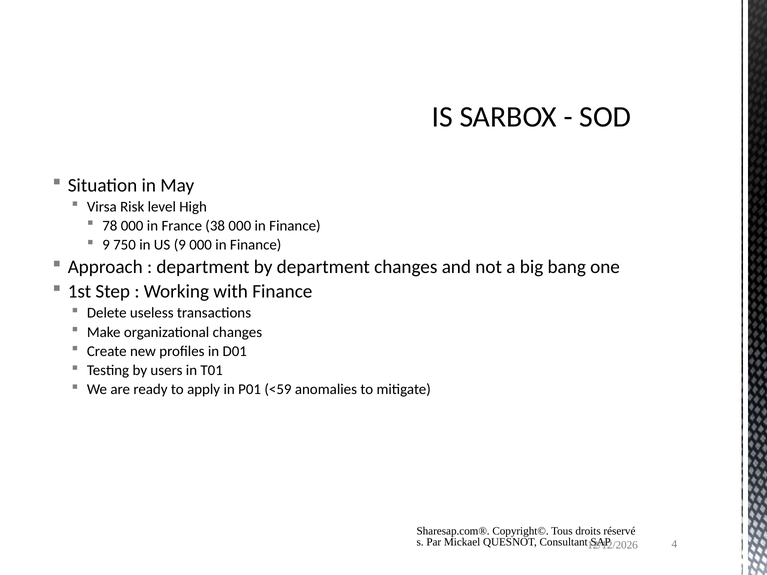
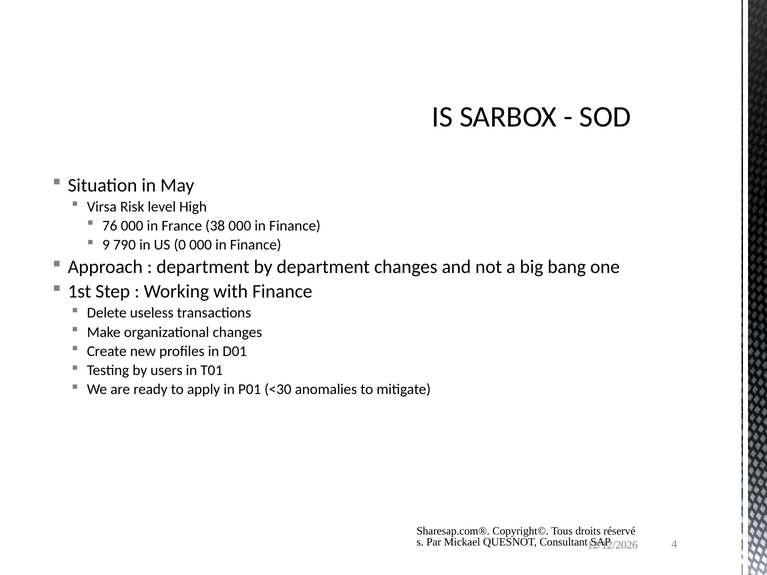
78: 78 -> 76 (110, 226)
750: 750 -> 790 (125, 245)
US 9: 9 -> 0 (180, 245)
<59: <59 -> <30 (278, 390)
